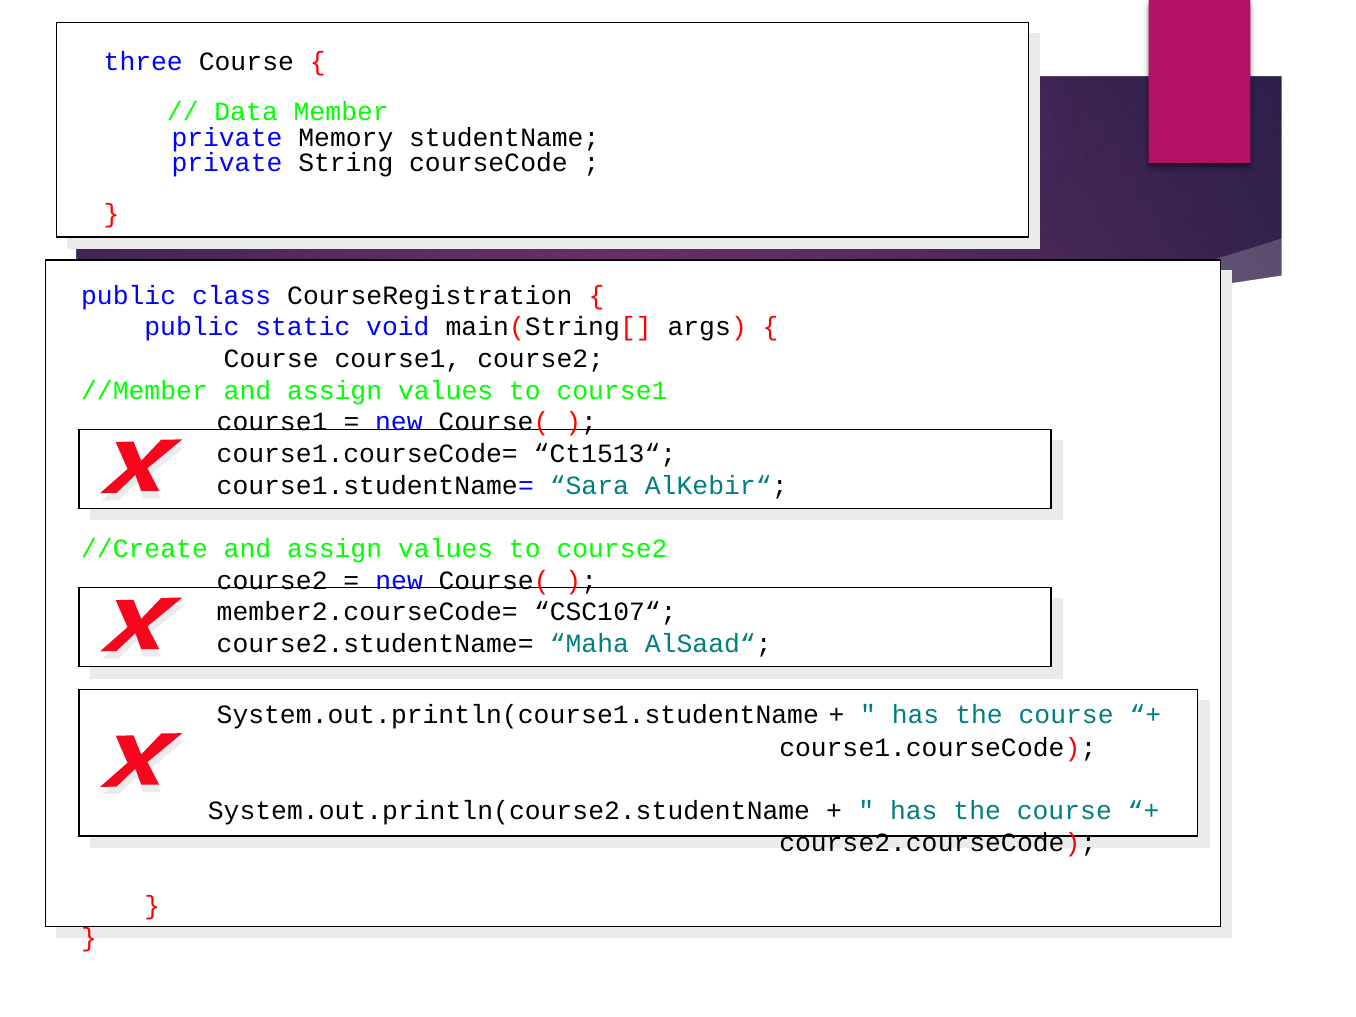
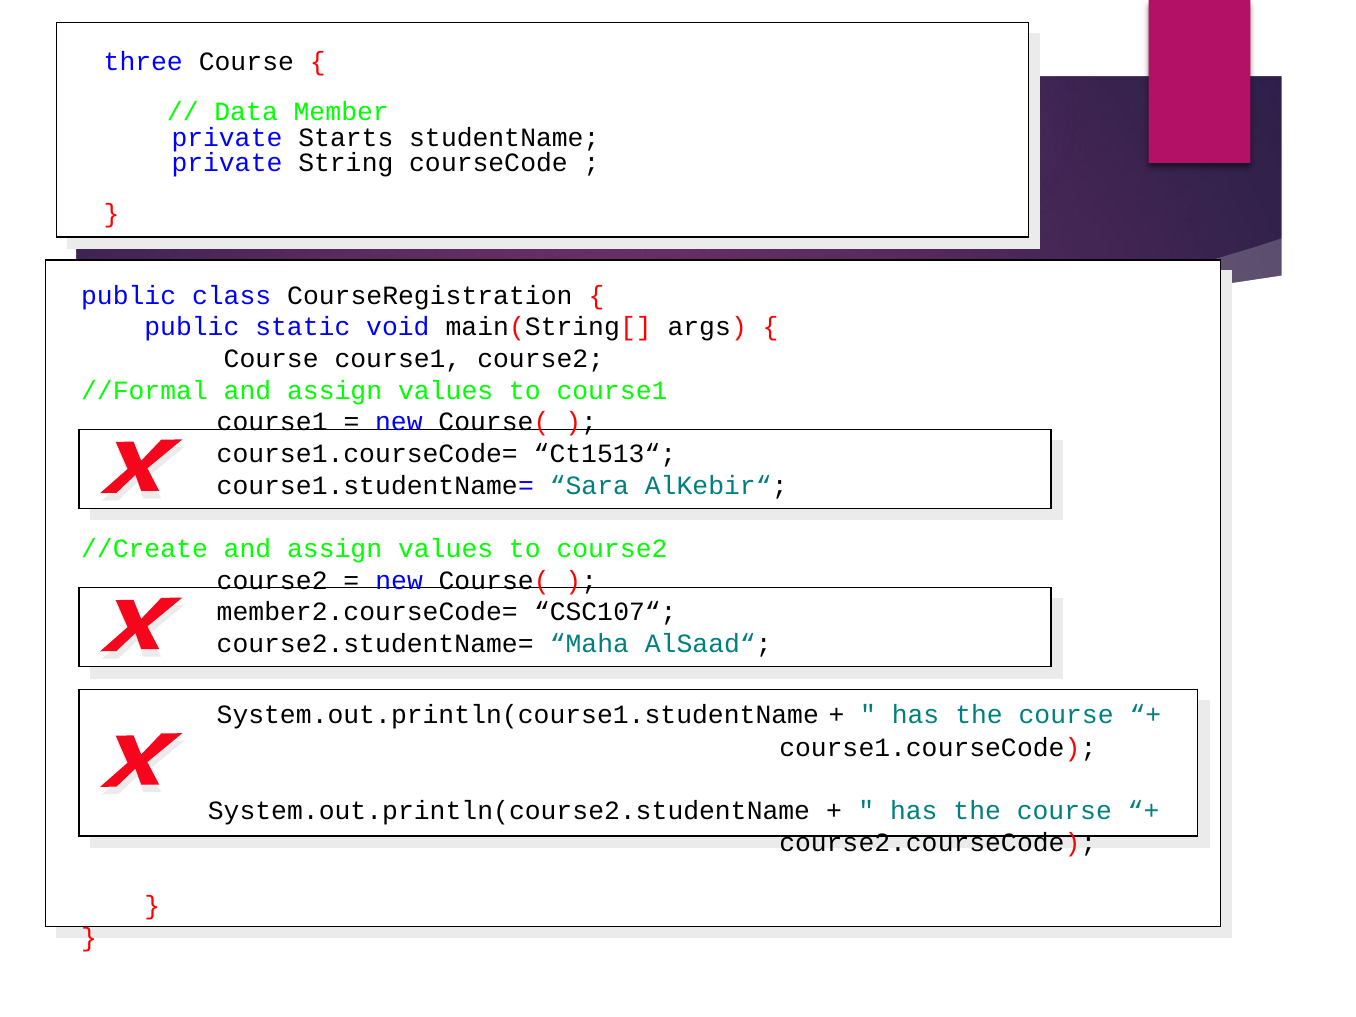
Memory: Memory -> Starts (346, 137)
//Member: //Member -> //Formal (144, 391)
